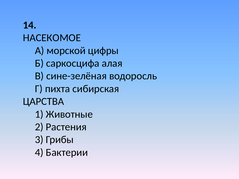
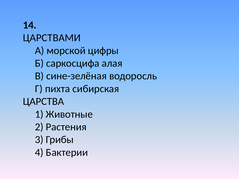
НАСЕКОМОЕ: НАСЕКОМОЕ -> ЦАРСТВАМИ (52, 38)
